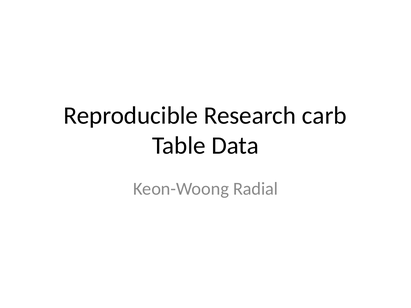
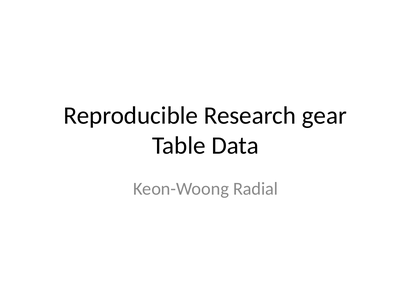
carb: carb -> gear (324, 115)
